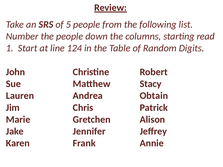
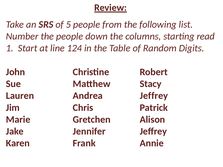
Andrea Obtain: Obtain -> Jeffrey (154, 96)
